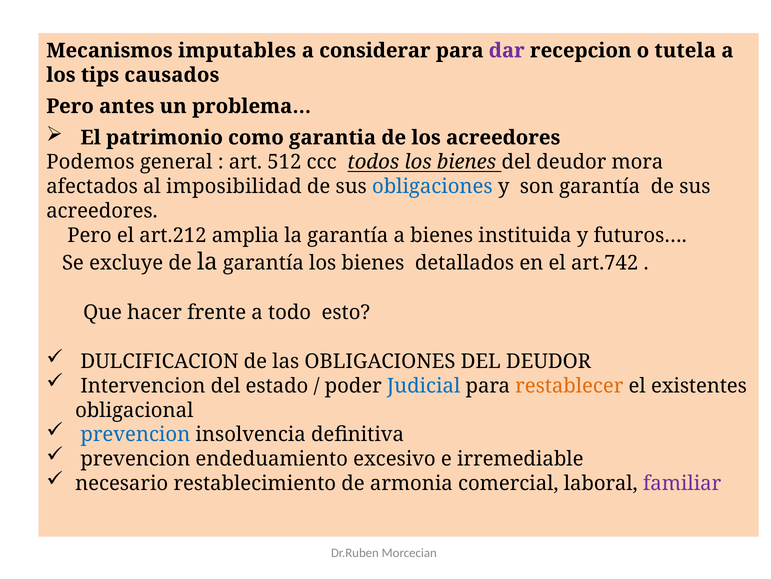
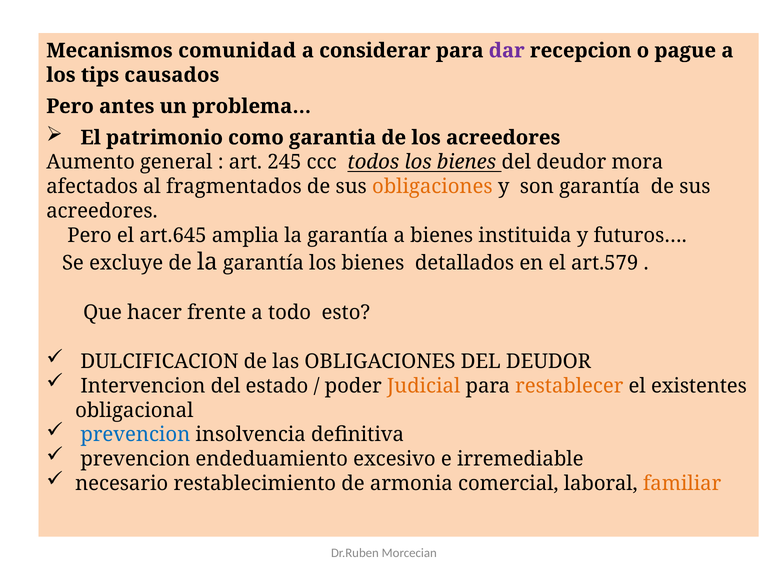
imputables: imputables -> comunidad (237, 51)
tutela: tutela -> pague (685, 51)
Podemos: Podemos -> Aumento (91, 162)
512: 512 -> 245 (284, 162)
imposibilidad: imposibilidad -> fragmentados (234, 186)
obligaciones colour: blue -> orange (432, 186)
art.212: art.212 -> art.645 (173, 235)
art.742: art.742 -> art.579 (605, 263)
Judicial colour: blue -> orange (424, 385)
familiar colour: purple -> orange (682, 483)
